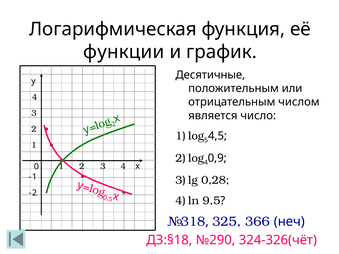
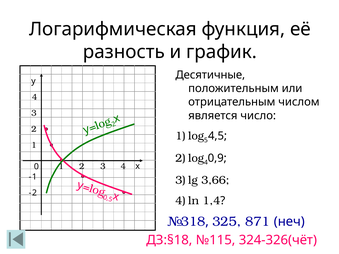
функции: функции -> разность (124, 52)
0,28: 0,28 -> 3,66 (215, 180)
9,5: 9,5 -> 1,4 (211, 201)
366: 366 -> 871 (257, 222)
№290: №290 -> №115 (216, 240)
